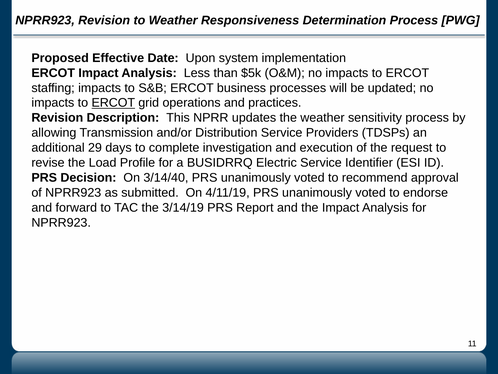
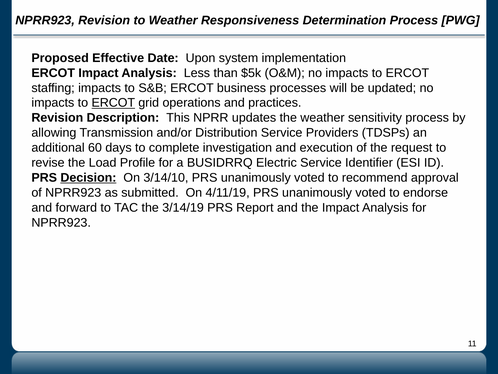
29: 29 -> 60 (95, 148)
Decision underline: none -> present (88, 177)
3/14/40: 3/14/40 -> 3/14/10 (166, 177)
